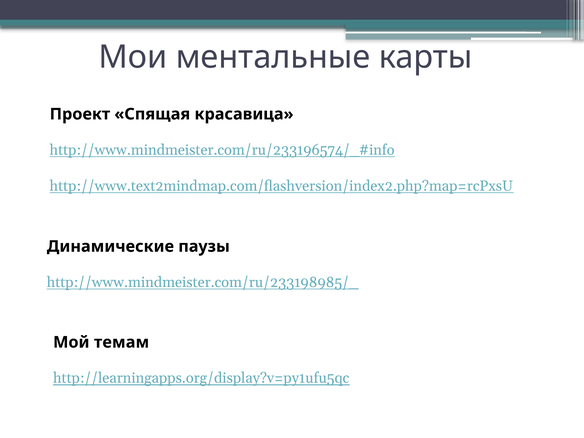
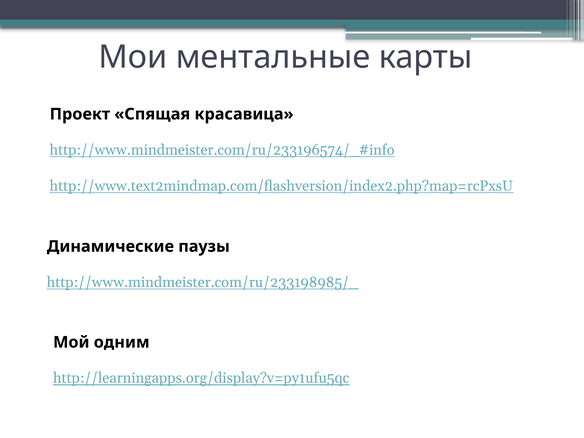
темам: темам -> одним (122, 342)
